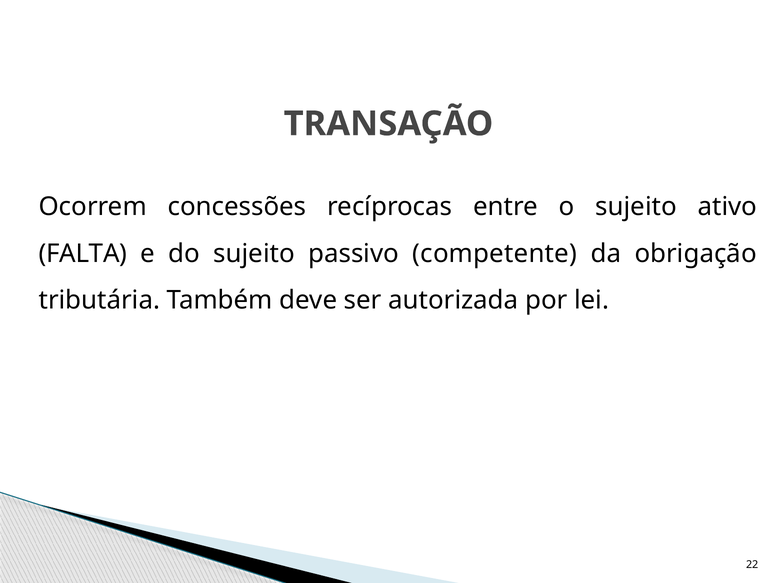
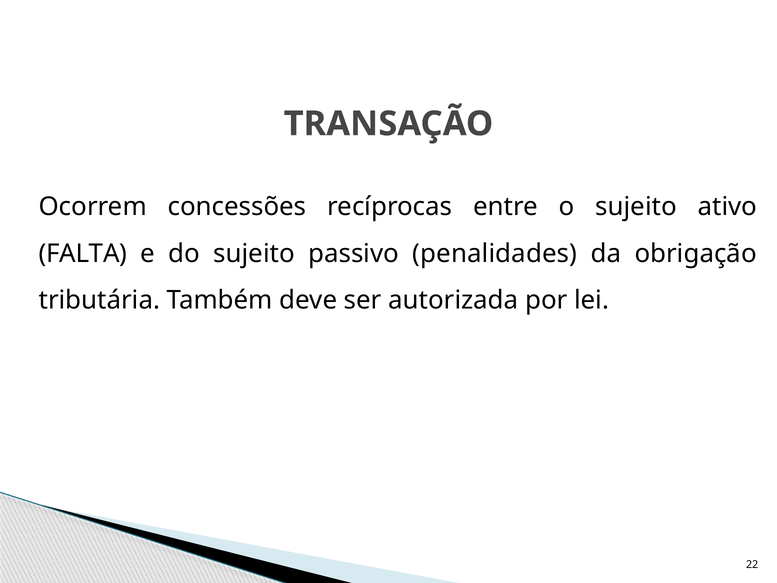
competente: competente -> penalidades (495, 253)
